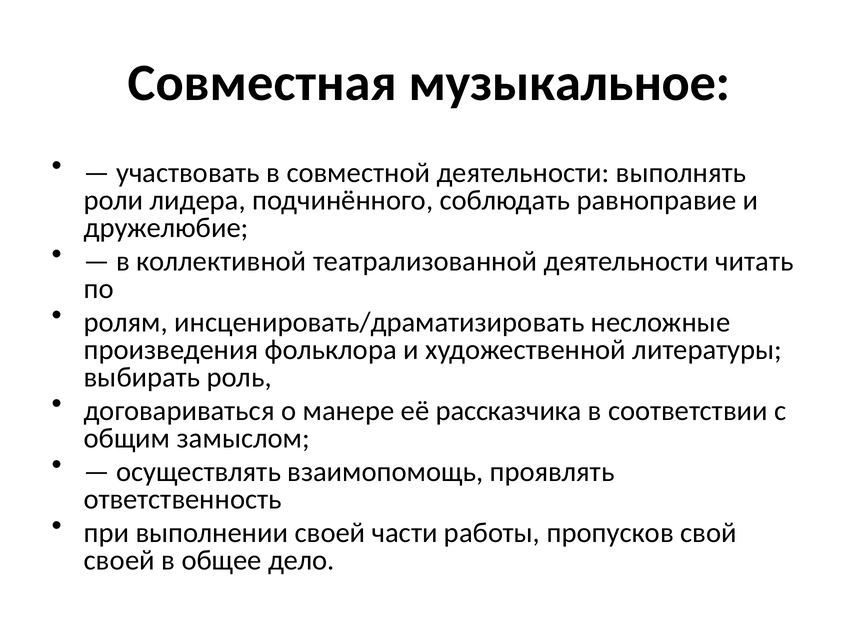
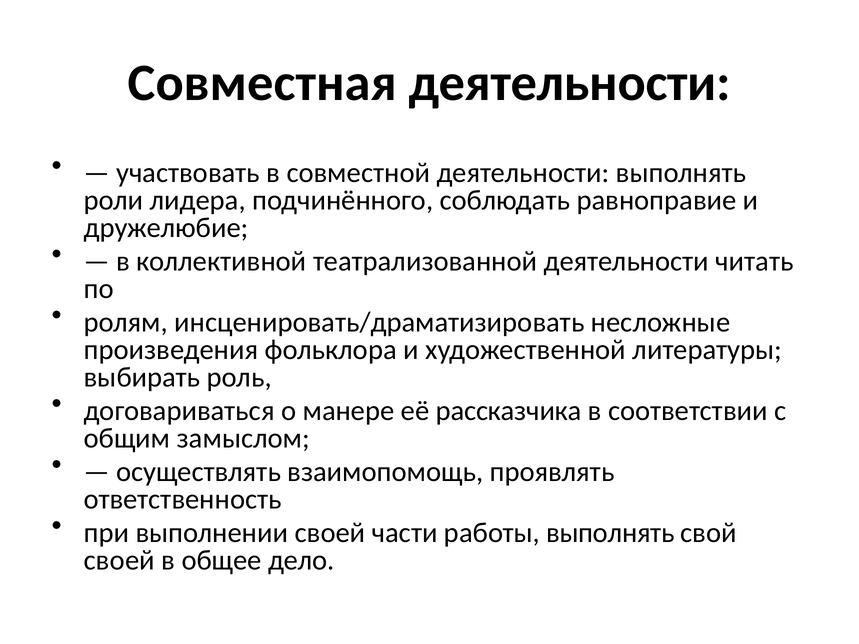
Совместная музыкальное: музыкальное -> деятельности (570, 83)
работы пропусков: пропусков -> выполнять (610, 533)
